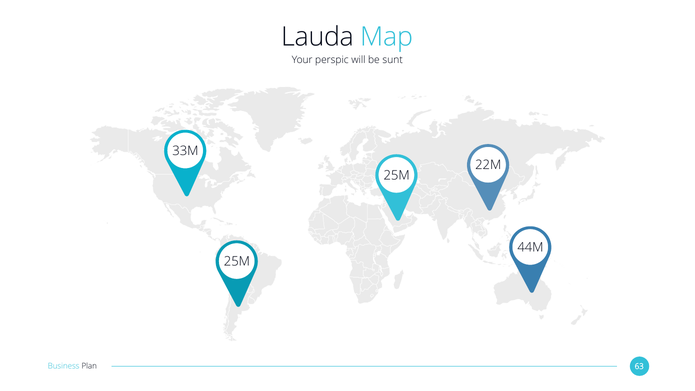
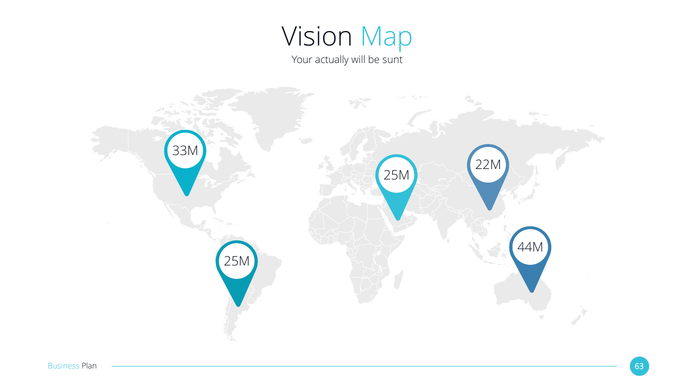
Lauda: Lauda -> Vision (317, 37)
perspic: perspic -> actually (332, 60)
